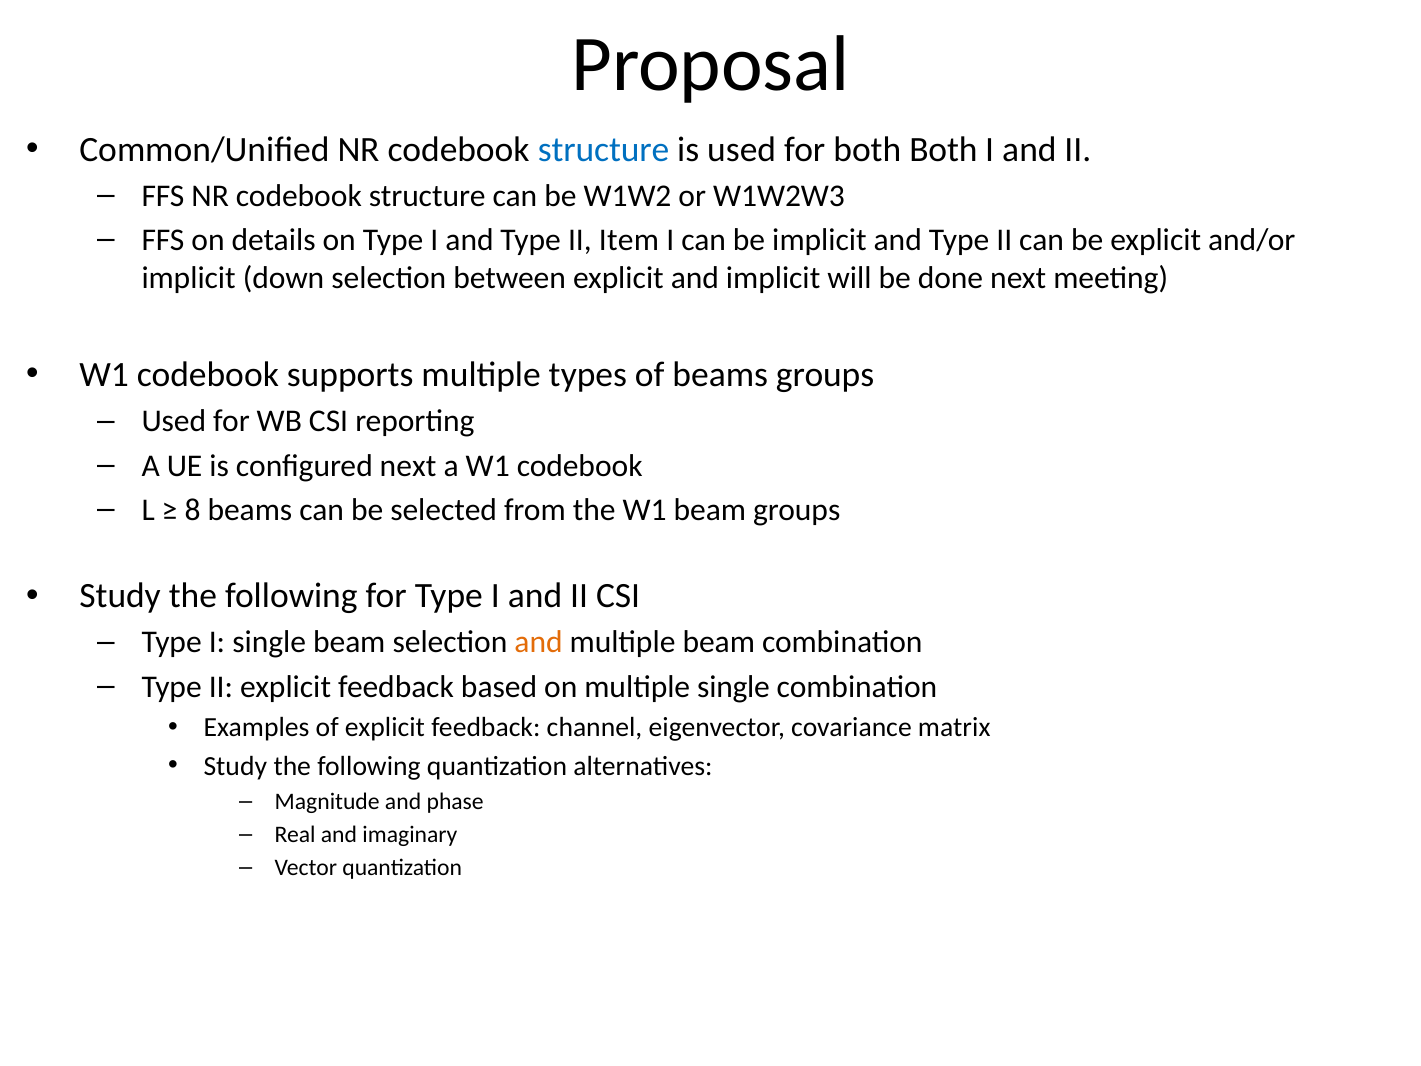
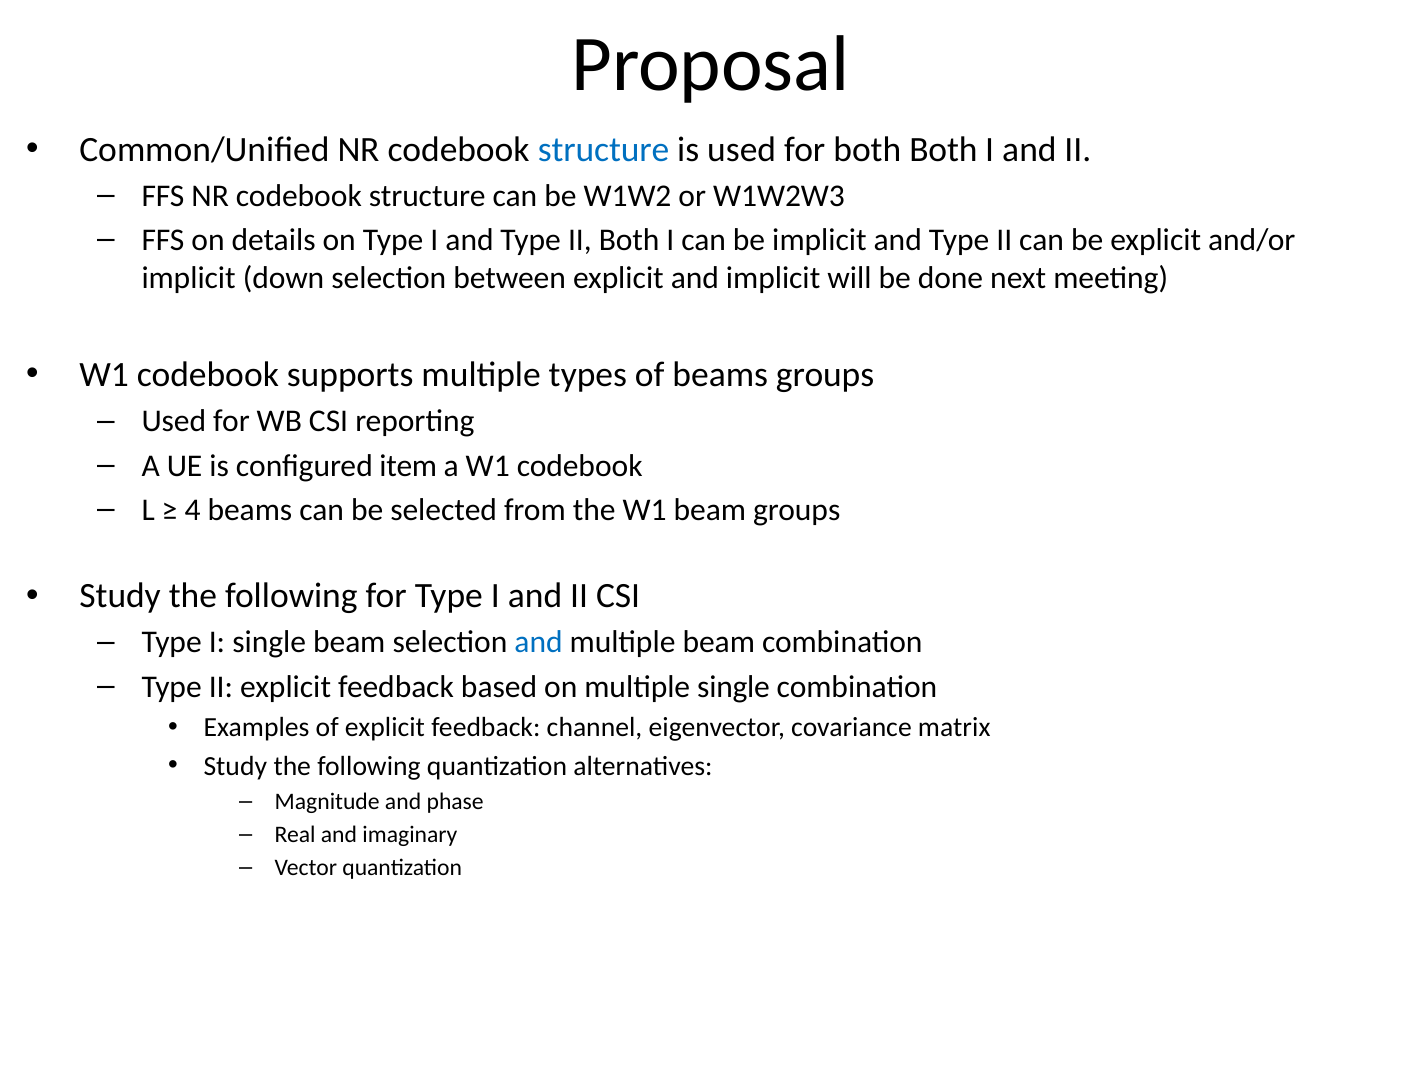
II Item: Item -> Both (629, 240)
configured next: next -> item (408, 466)
8: 8 -> 4 (193, 510)
and colour: orange -> blue (539, 642)
